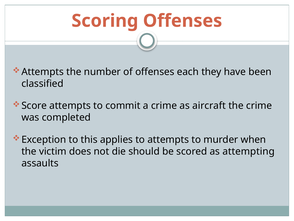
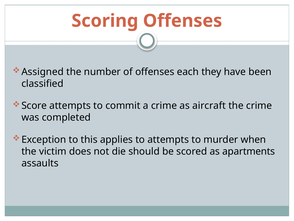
Attempts: Attempts -> Assigned (43, 72)
attempting: attempting -> apartments (249, 151)
